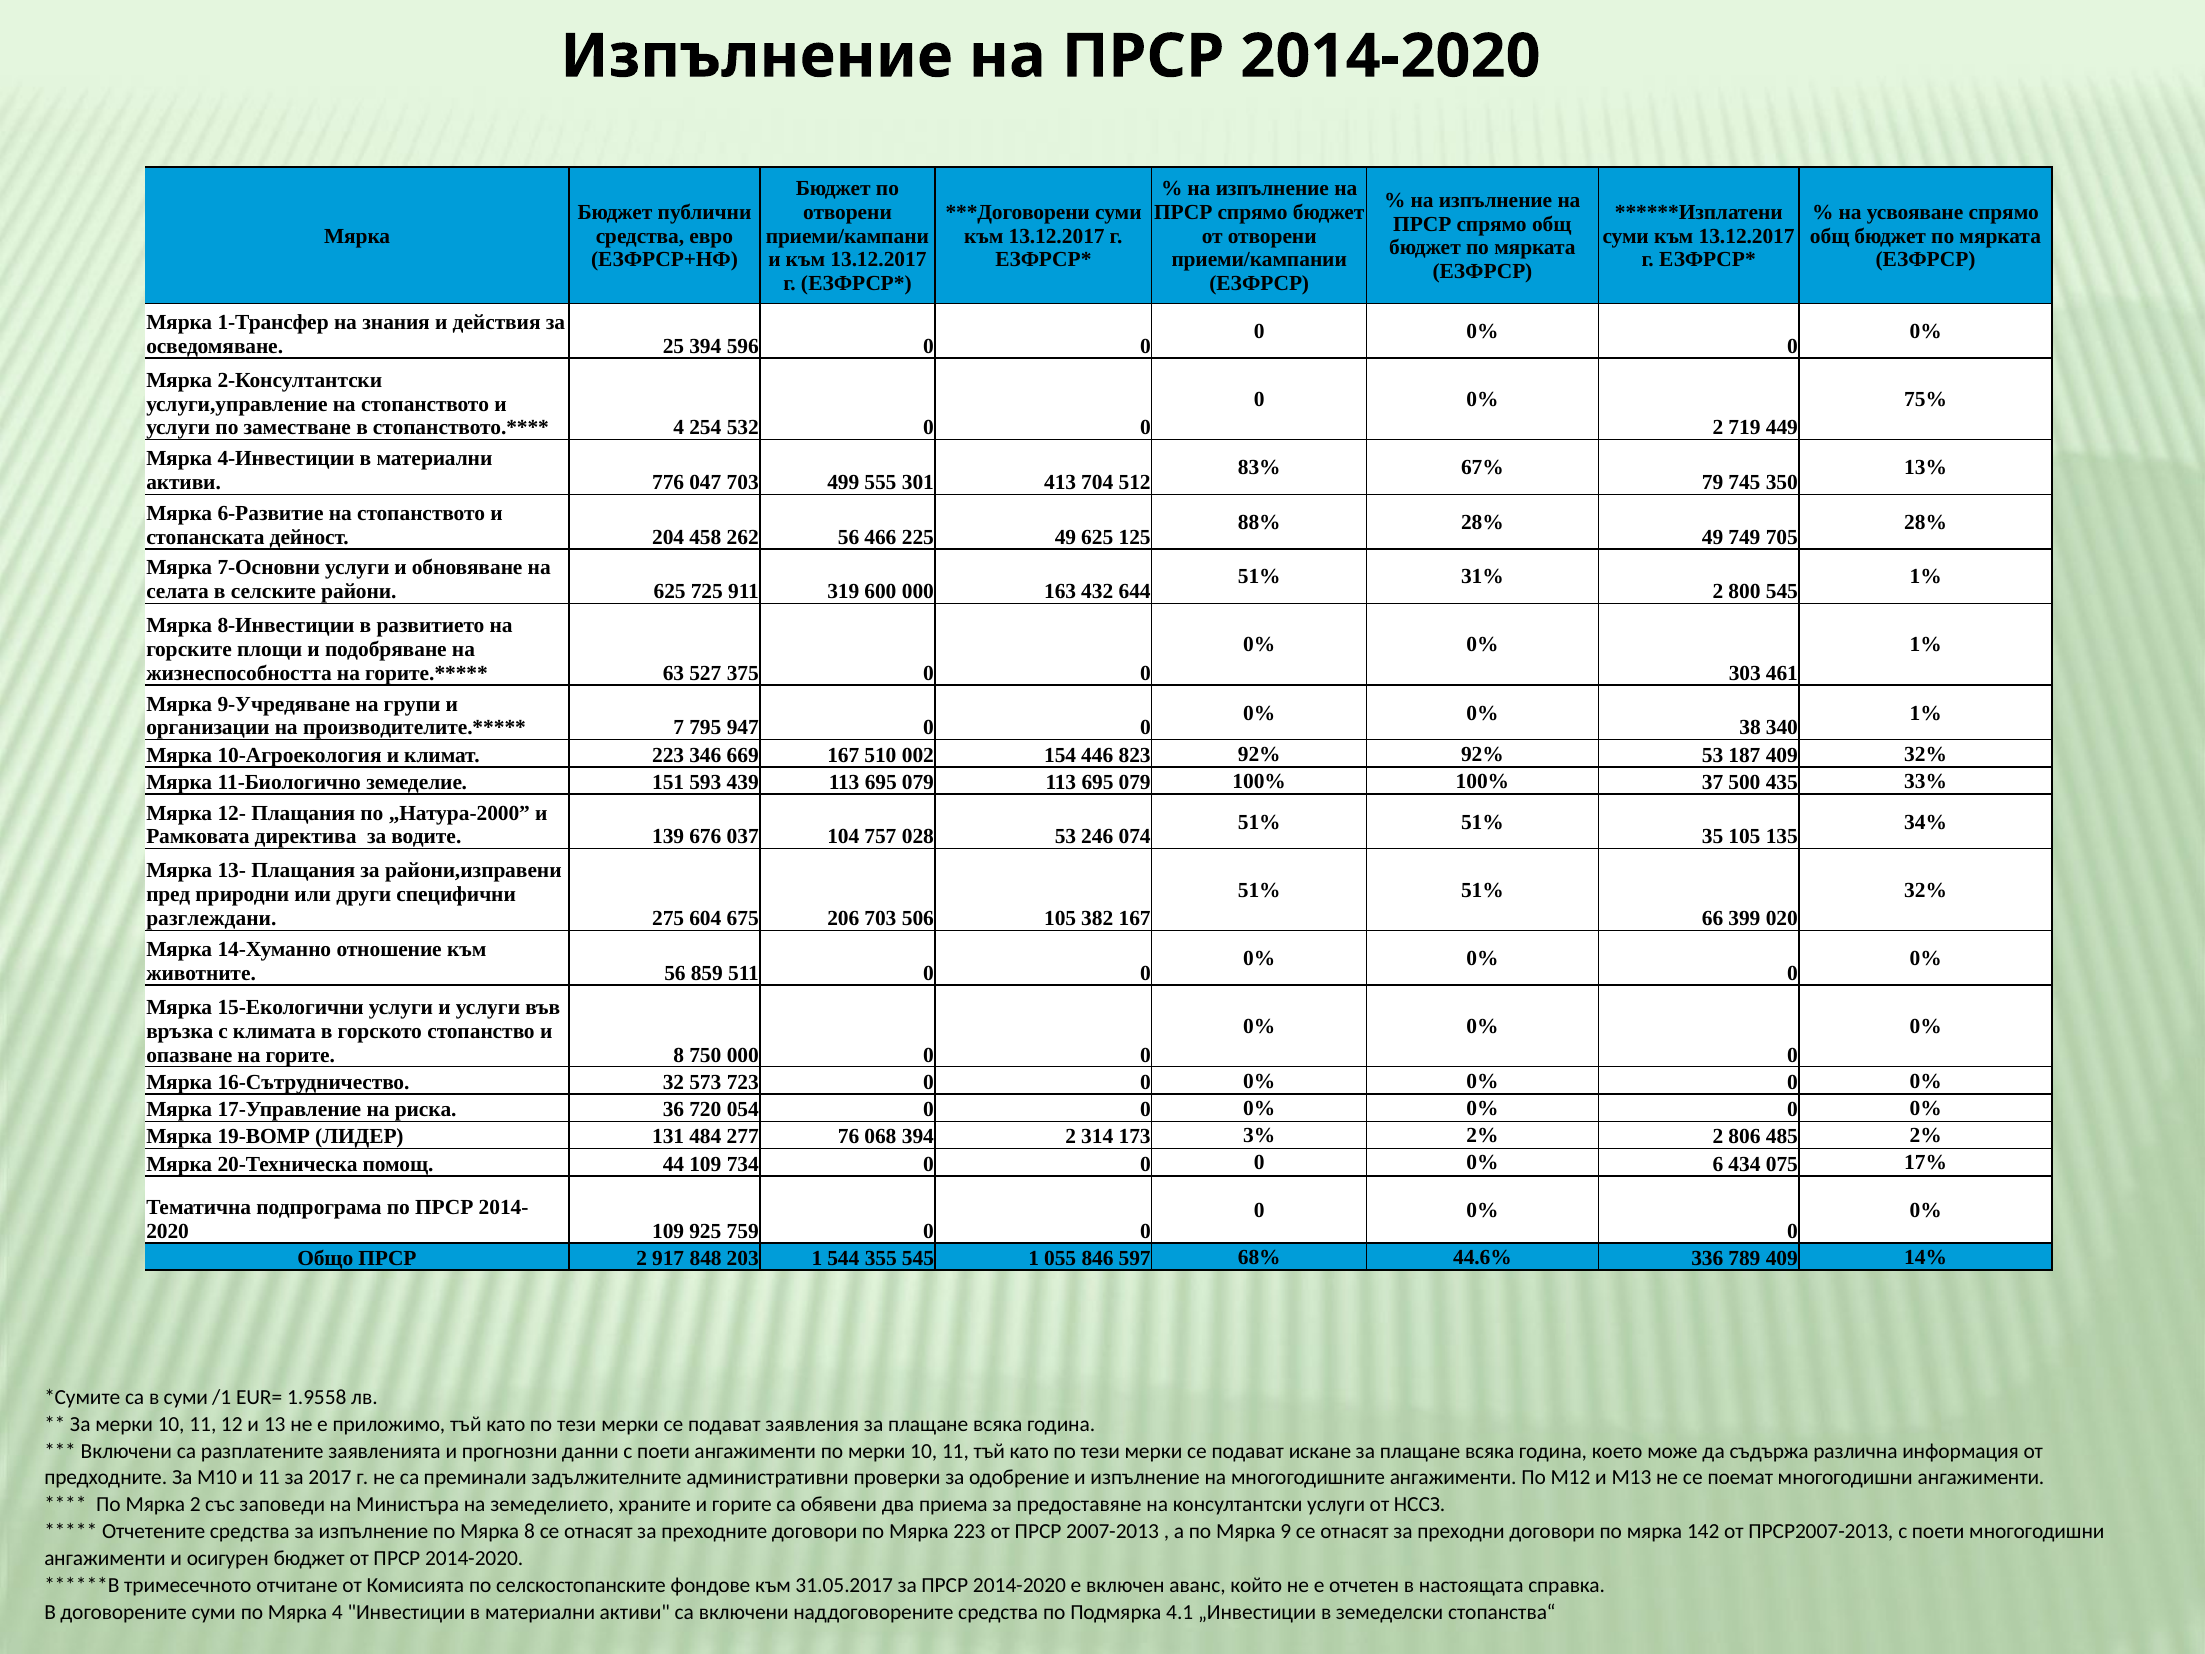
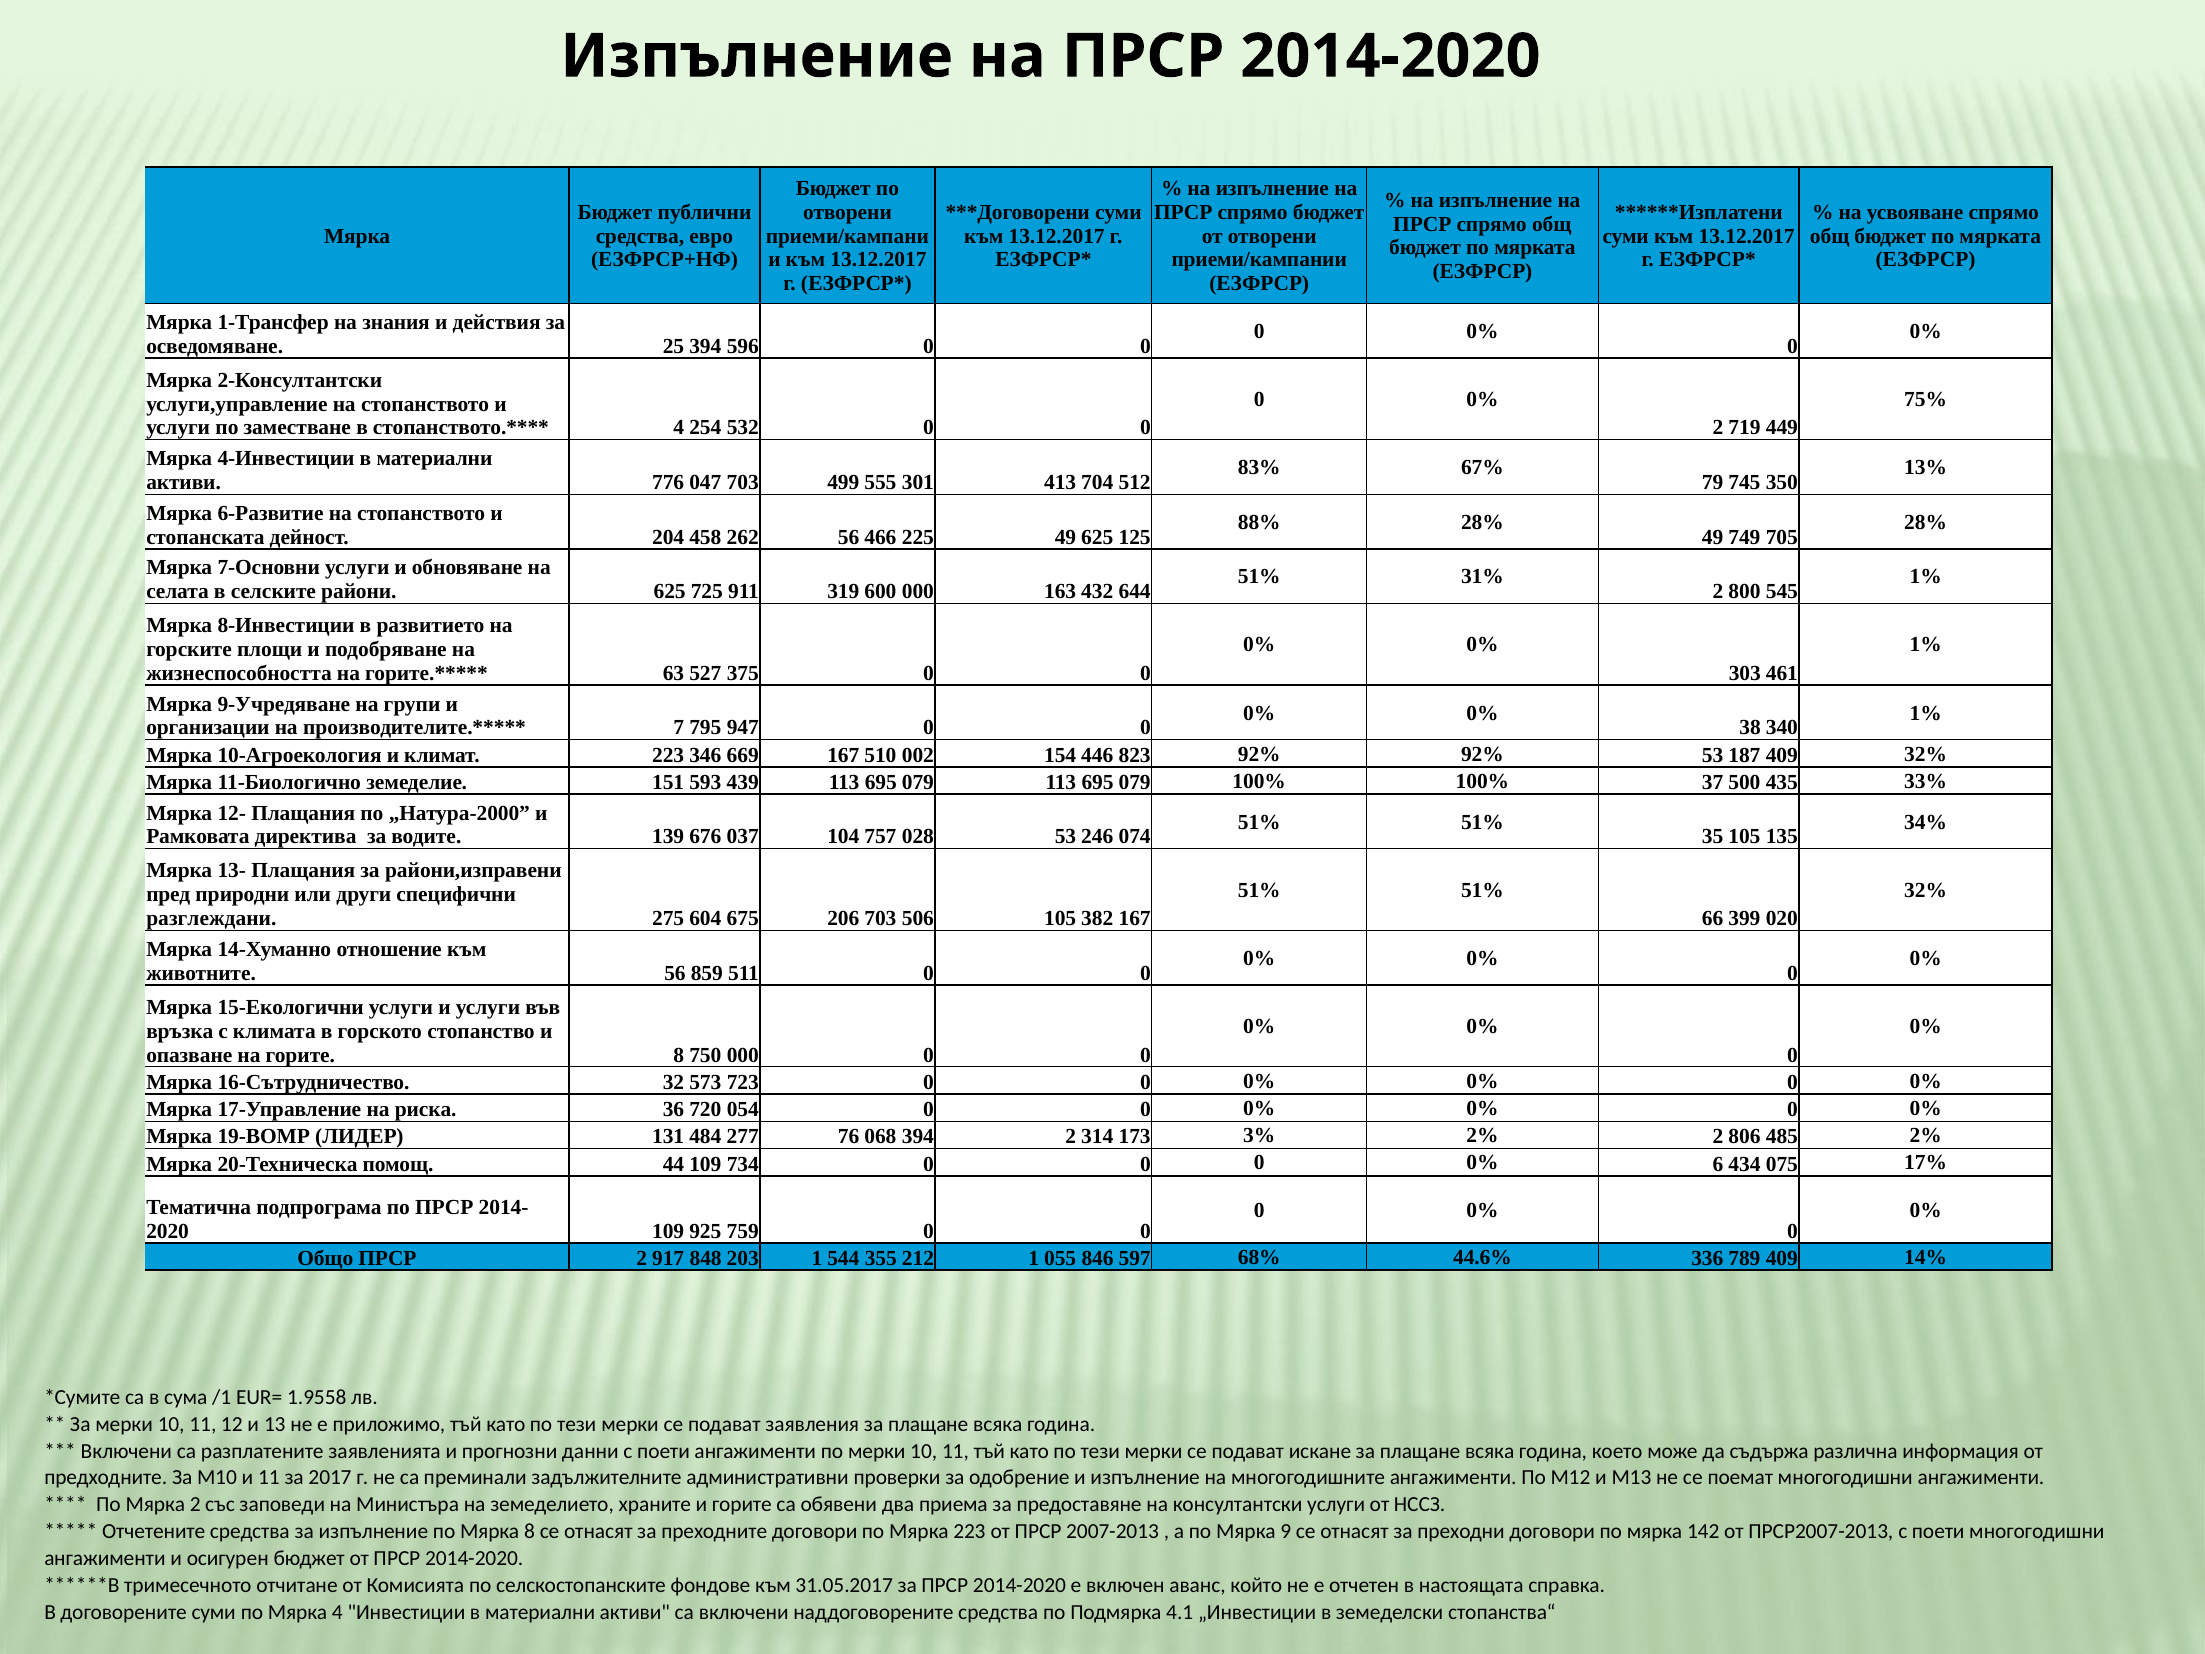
355 545: 545 -> 212 (918, 1258)
в суми: суми -> сума (186, 1397)
